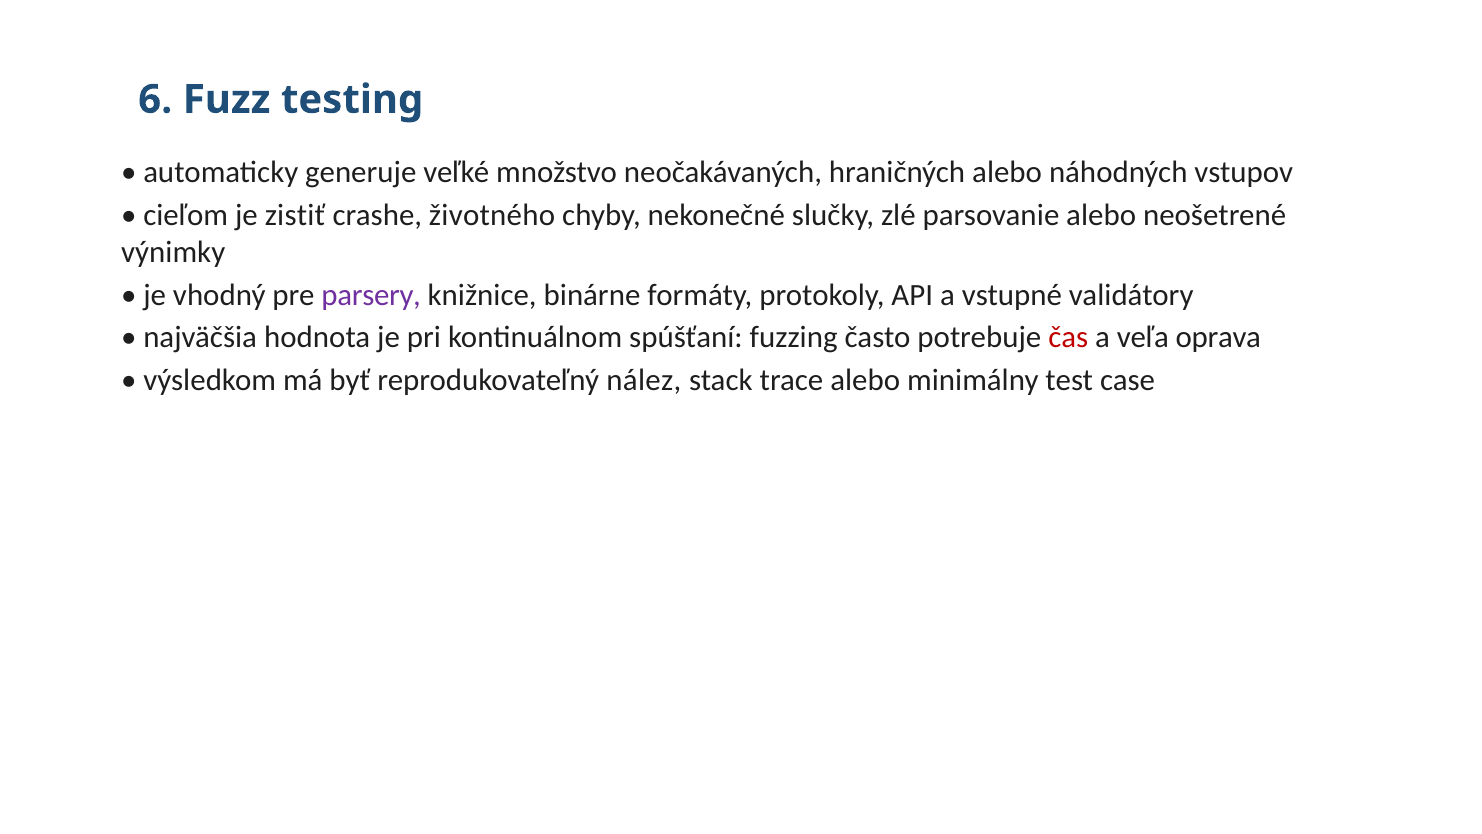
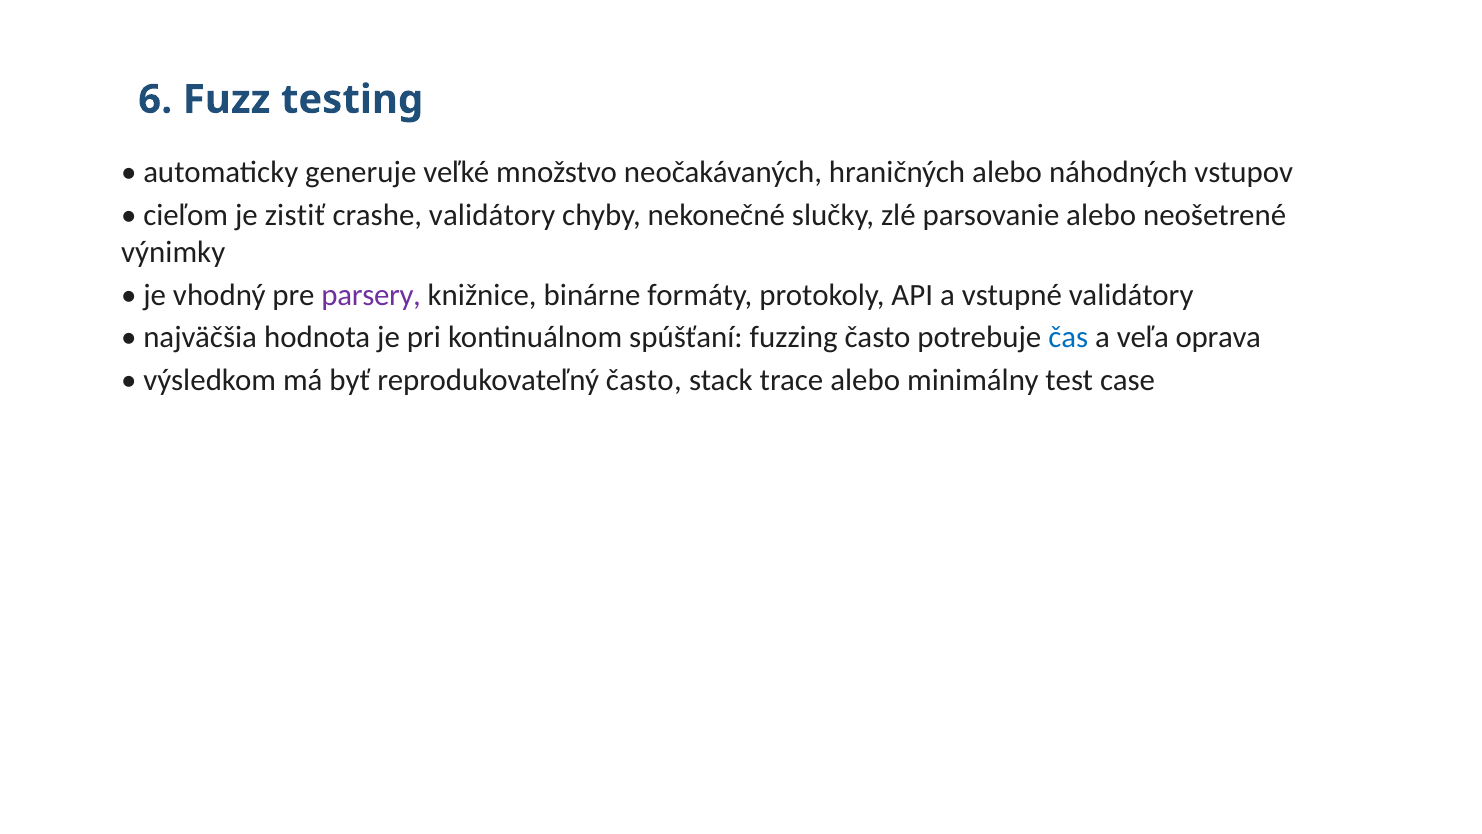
crashe životného: životného -> validátory (492, 215)
čas colour: red -> blue (1068, 337)
reprodukovateľný nález: nález -> často (644, 380)
